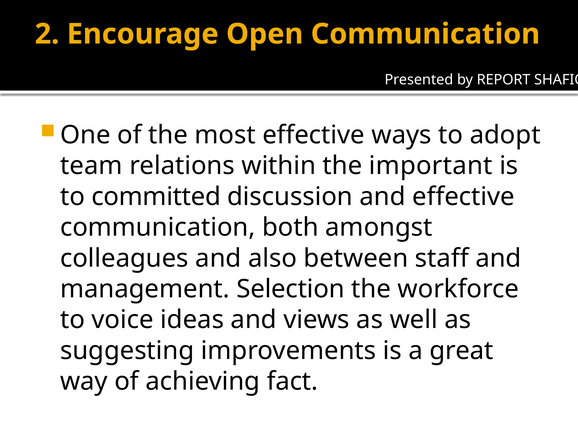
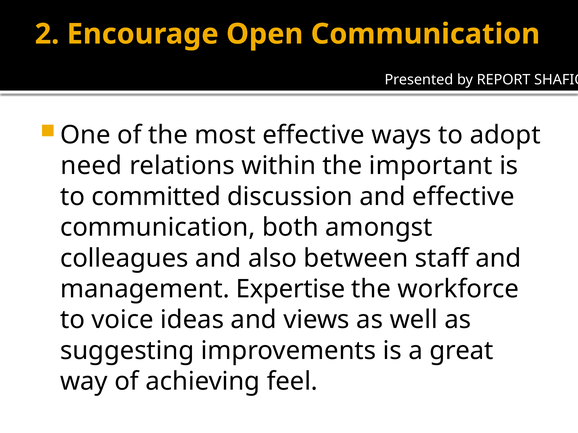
team: team -> need (91, 166)
Selection: Selection -> Expertise (291, 289)
fact: fact -> feel (292, 382)
